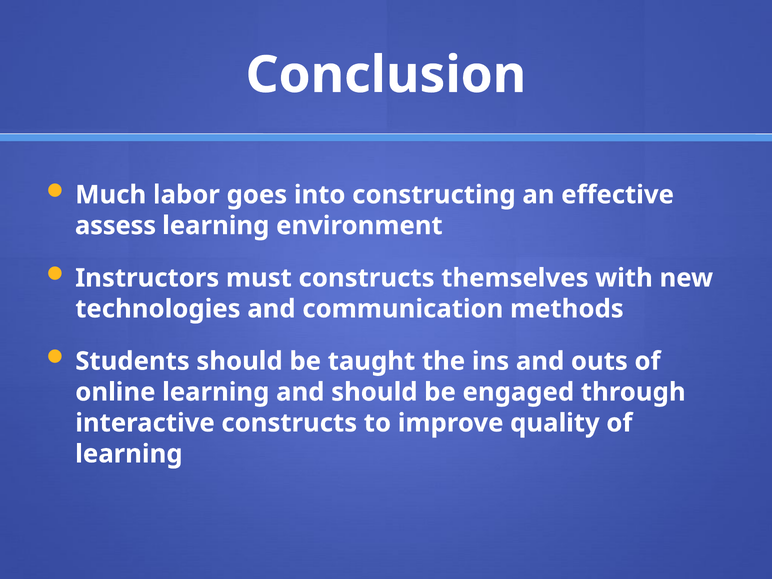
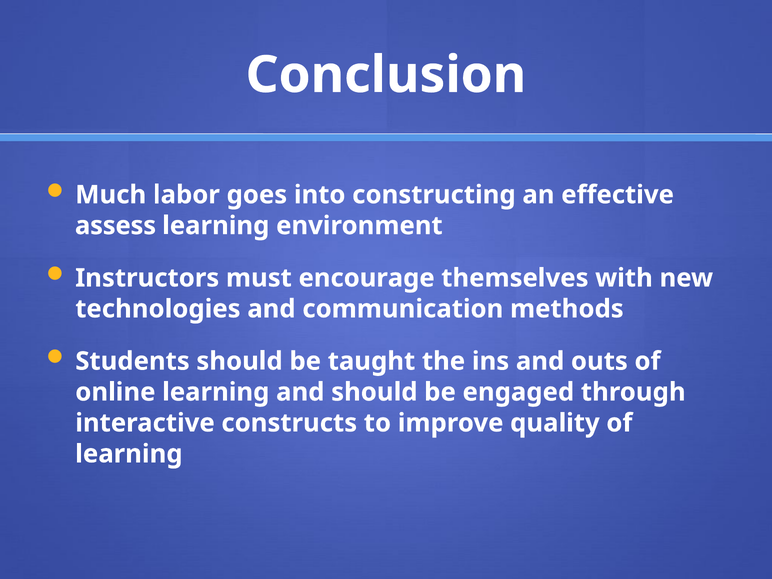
must constructs: constructs -> encourage (367, 278)
